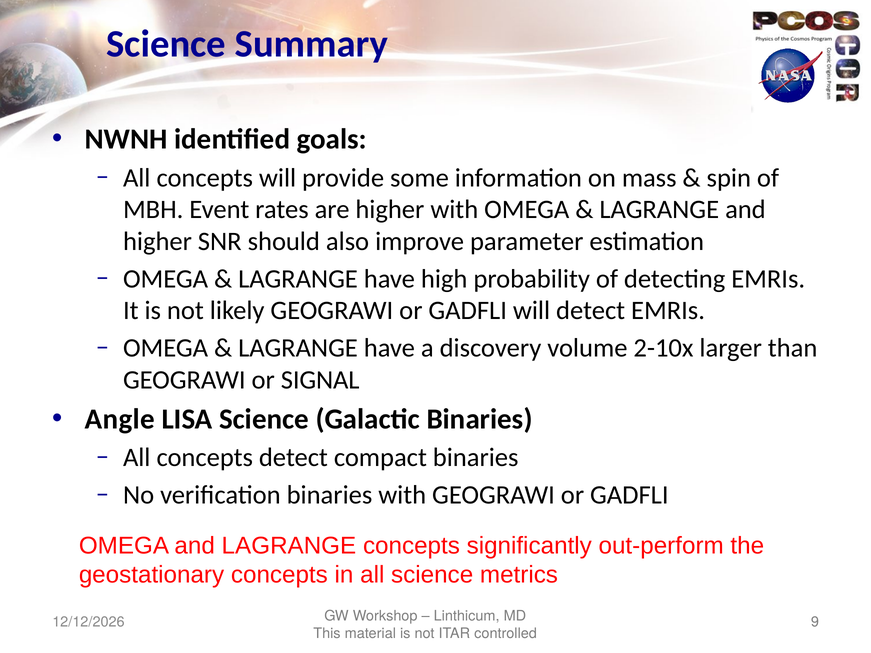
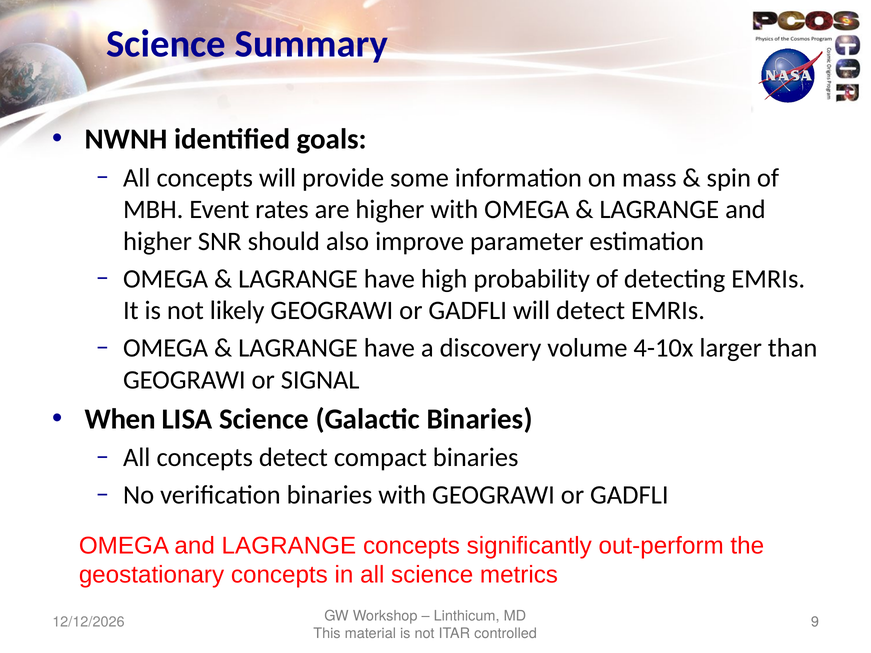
2-10x: 2-10x -> 4-10x (663, 348)
Angle: Angle -> When (120, 419)
